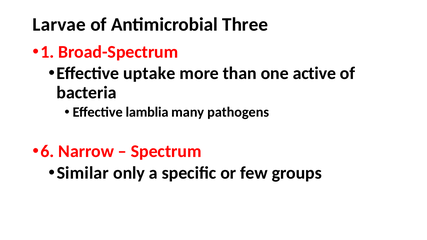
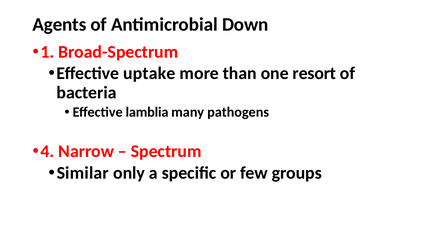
Larvae: Larvae -> Agents (59, 25)
Three: Three -> Down (245, 25)
active: active -> resort (314, 73)
6: 6 -> 4 (47, 152)
